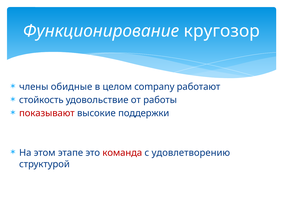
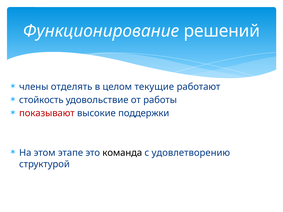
кругозор: кругозор -> решений (222, 31)
обидные: обидные -> отделять (72, 87)
company: company -> текущие (154, 87)
команда colour: red -> black (122, 153)
